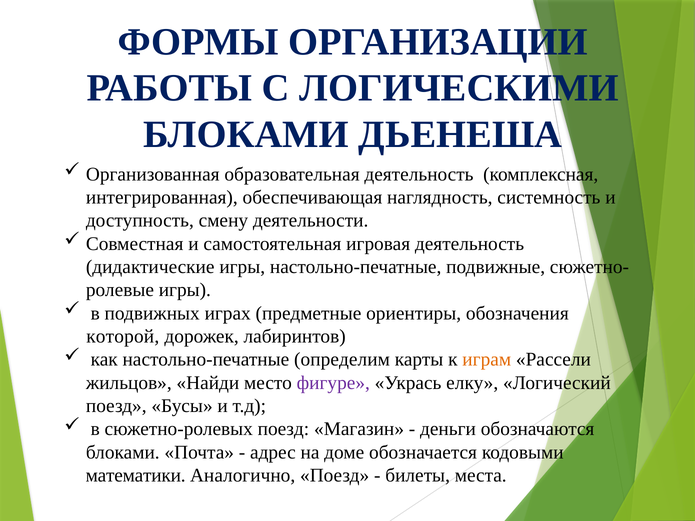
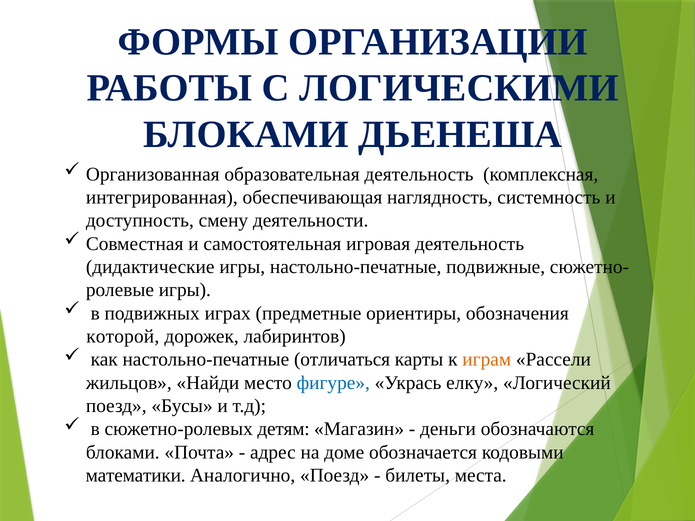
определим: определим -> отличаться (342, 360)
фигуре colour: purple -> blue (333, 383)
сюжетно-ролевых поезд: поезд -> детям (284, 429)
